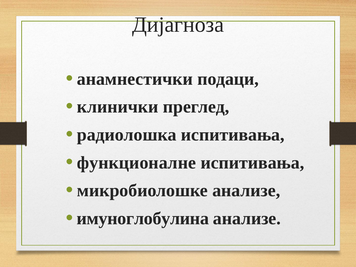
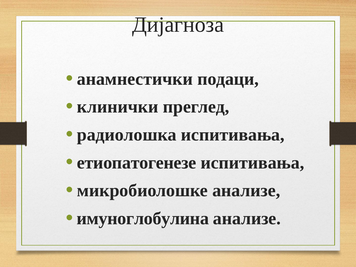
функционалне: функционалне -> етиопатогенезе (137, 163)
